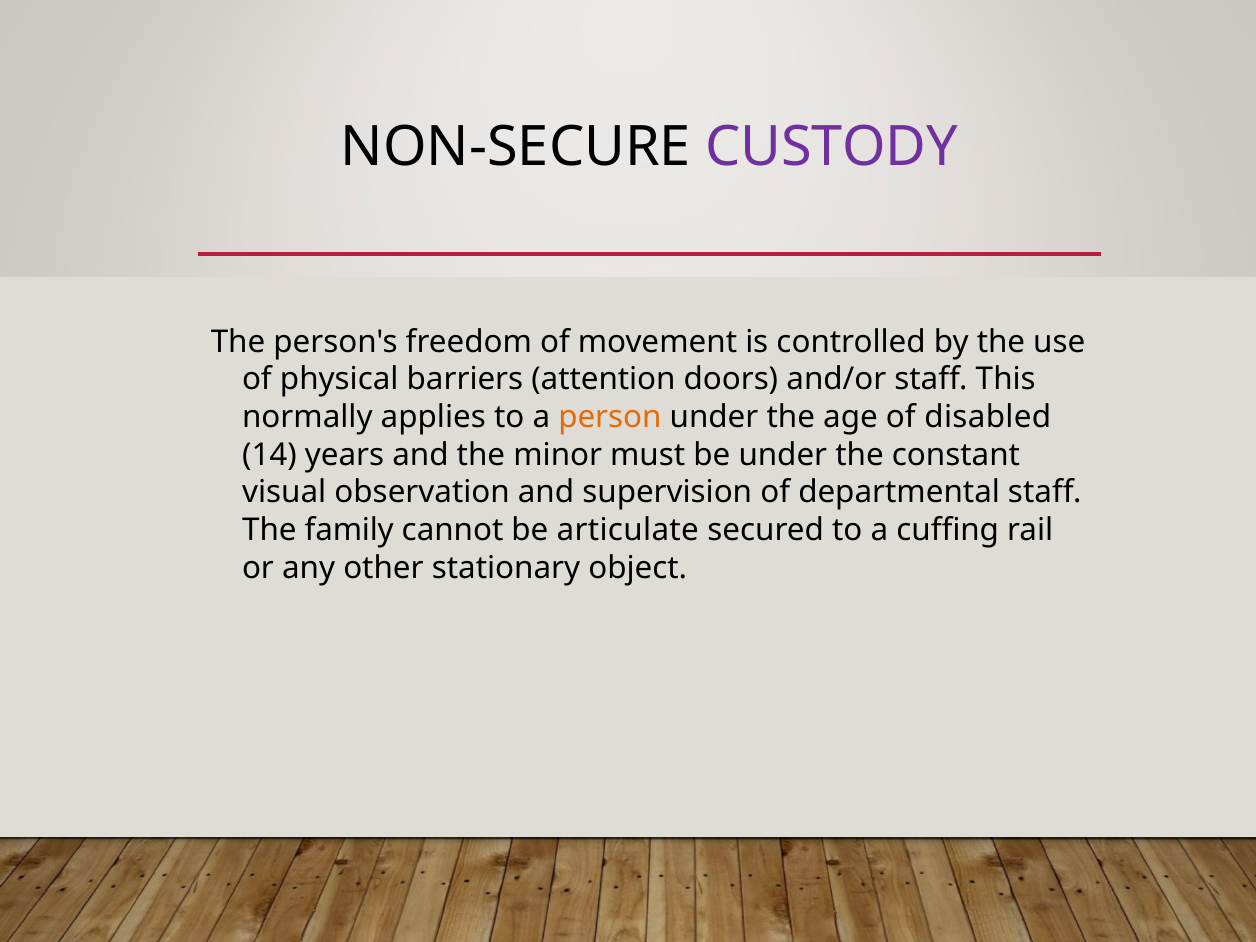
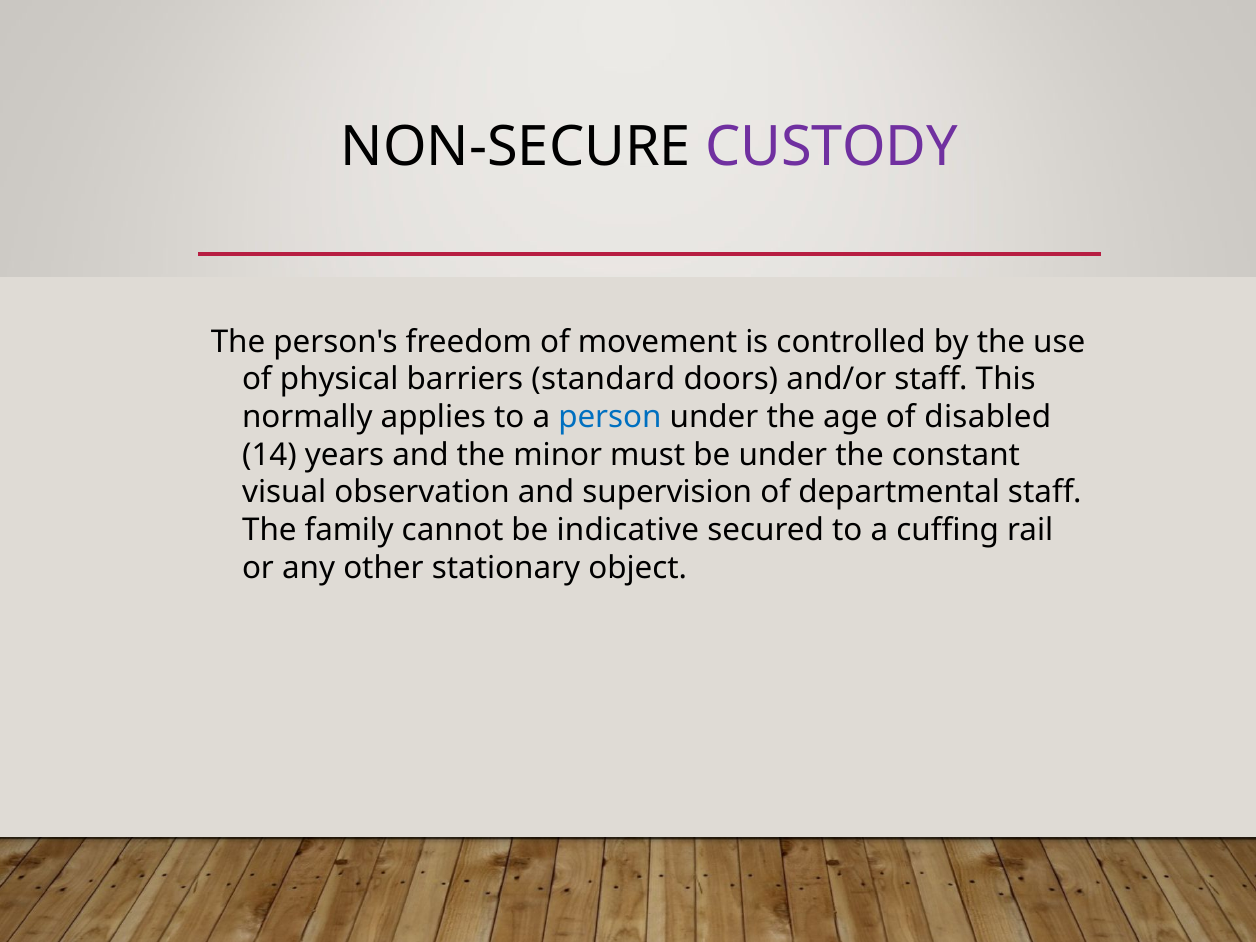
attention: attention -> standard (603, 380)
person colour: orange -> blue (610, 417)
articulate: articulate -> indicative (628, 530)
